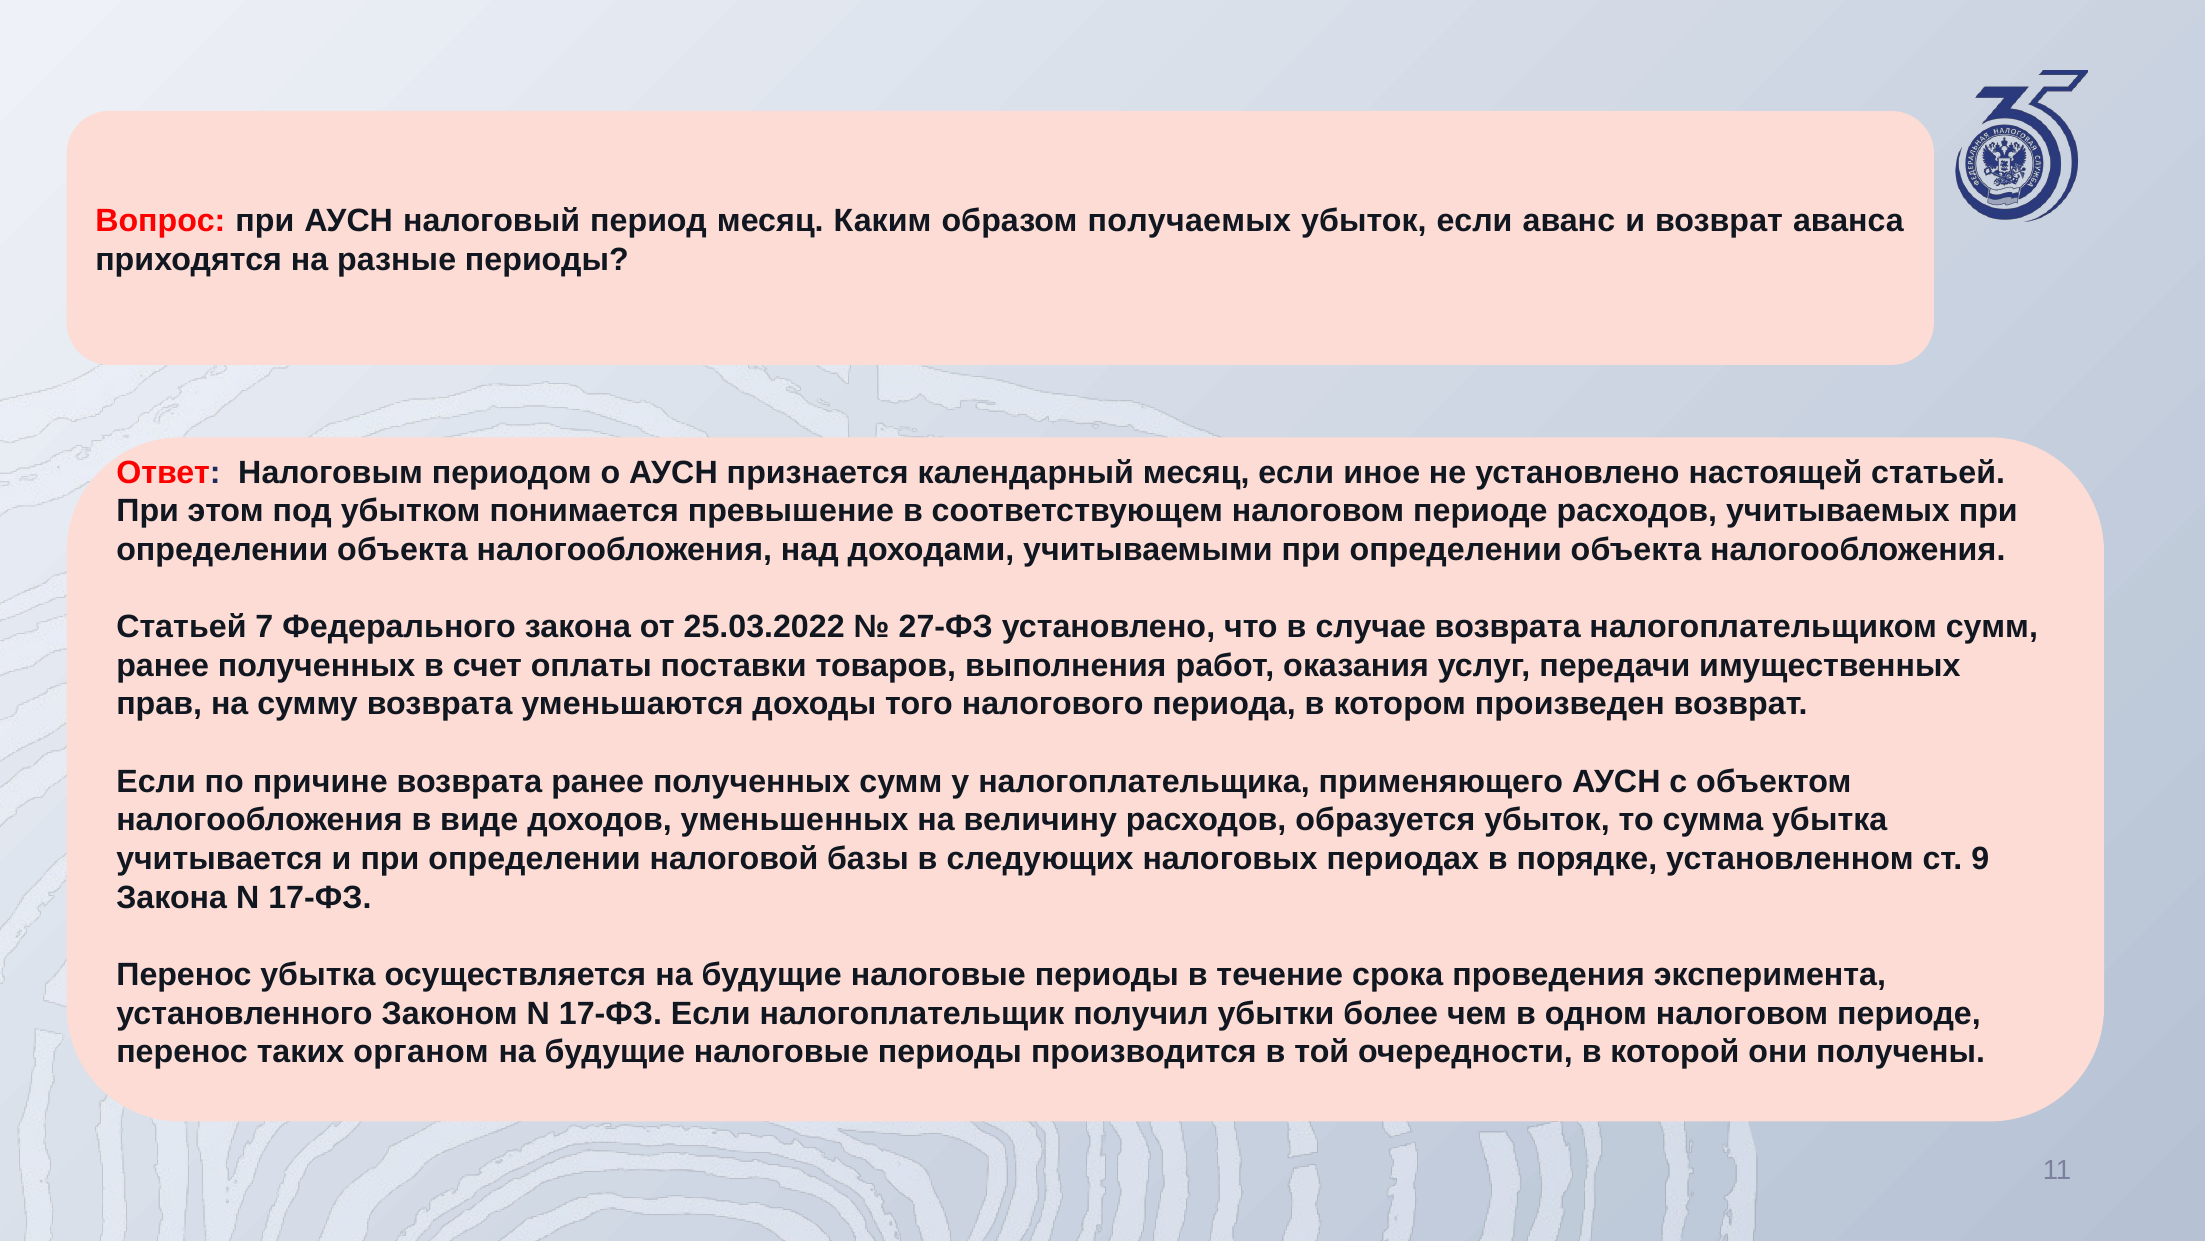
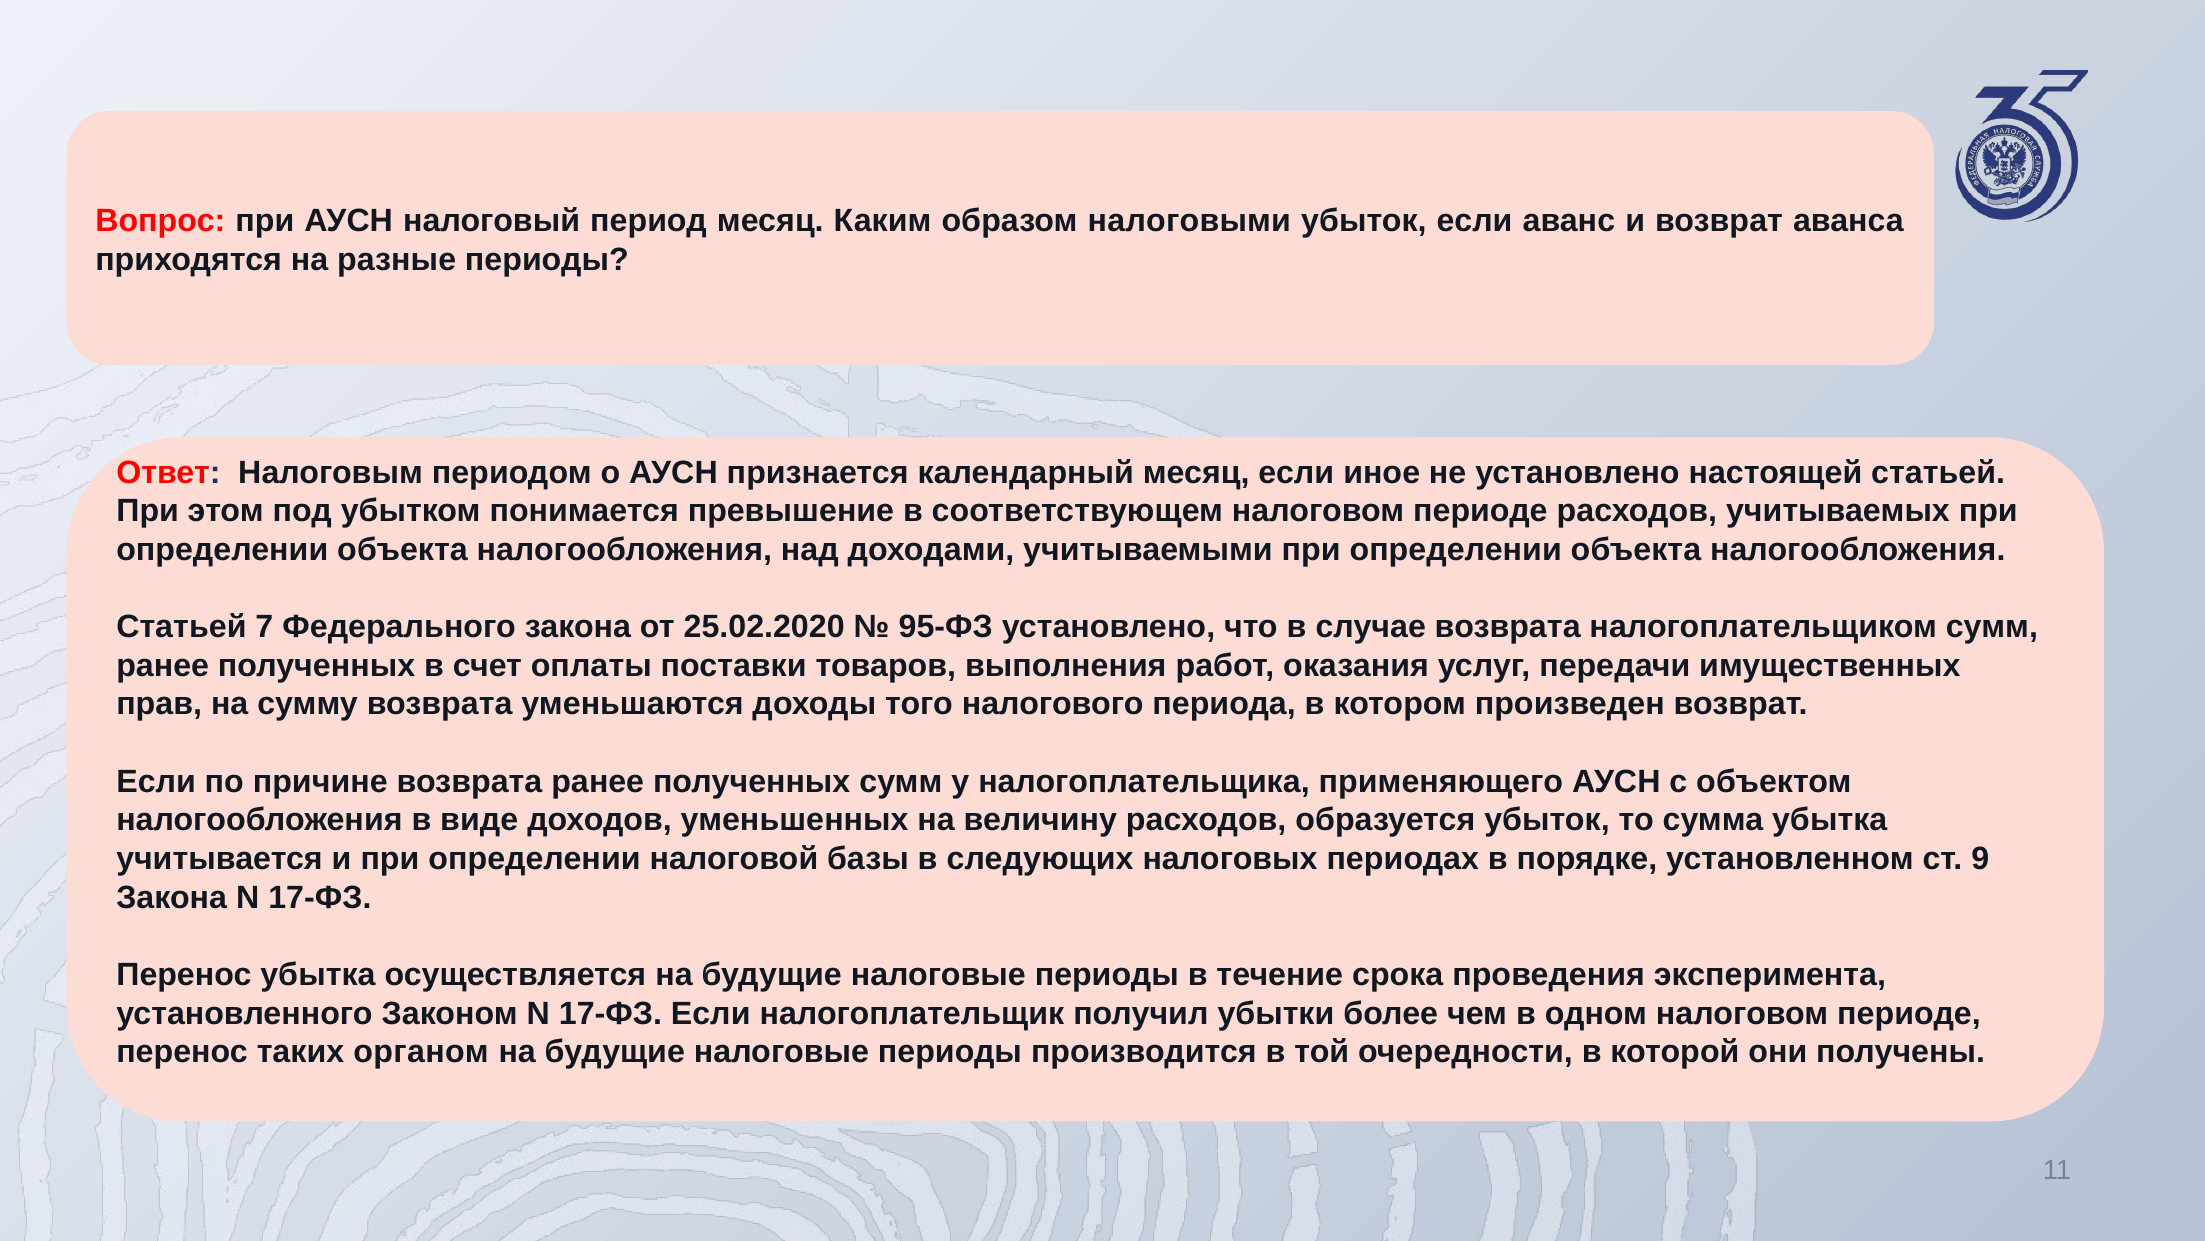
получаемых: получаемых -> налоговыми (1189, 221)
25.03.2022: 25.03.2022 -> 25.02.2020 (764, 627)
27-ФЗ: 27-ФЗ -> 95-ФЗ (946, 627)
